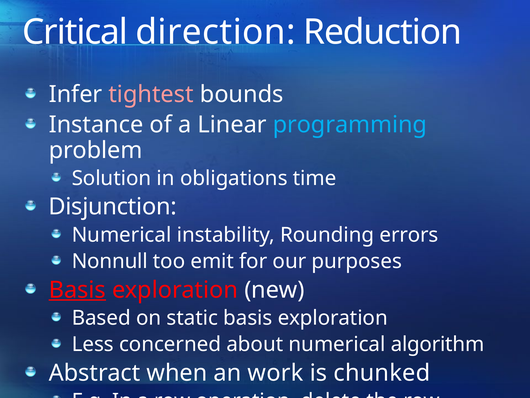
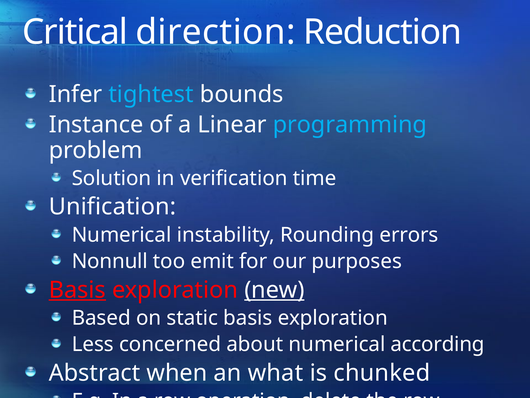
tightest colour: pink -> light blue (151, 94)
obligations: obligations -> verification (234, 178)
Disjunction: Disjunction -> Unification (112, 207)
new underline: none -> present (274, 290)
algorithm: algorithm -> according (438, 344)
work: work -> what (276, 373)
